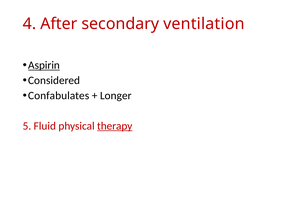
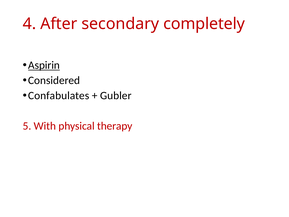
ventilation: ventilation -> completely (204, 24)
Longer: Longer -> Gubler (116, 95)
Fluid: Fluid -> With (45, 126)
therapy underline: present -> none (115, 126)
